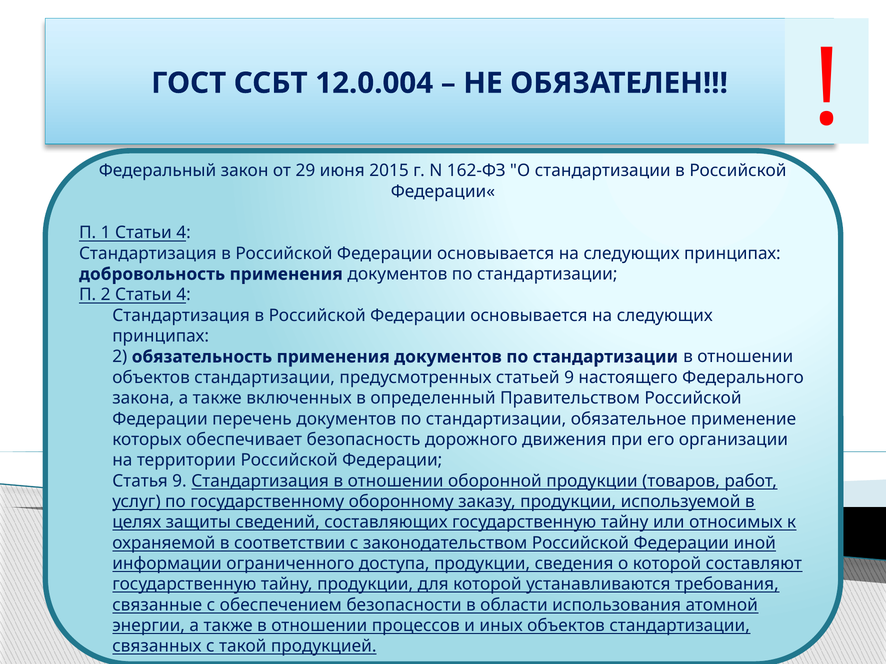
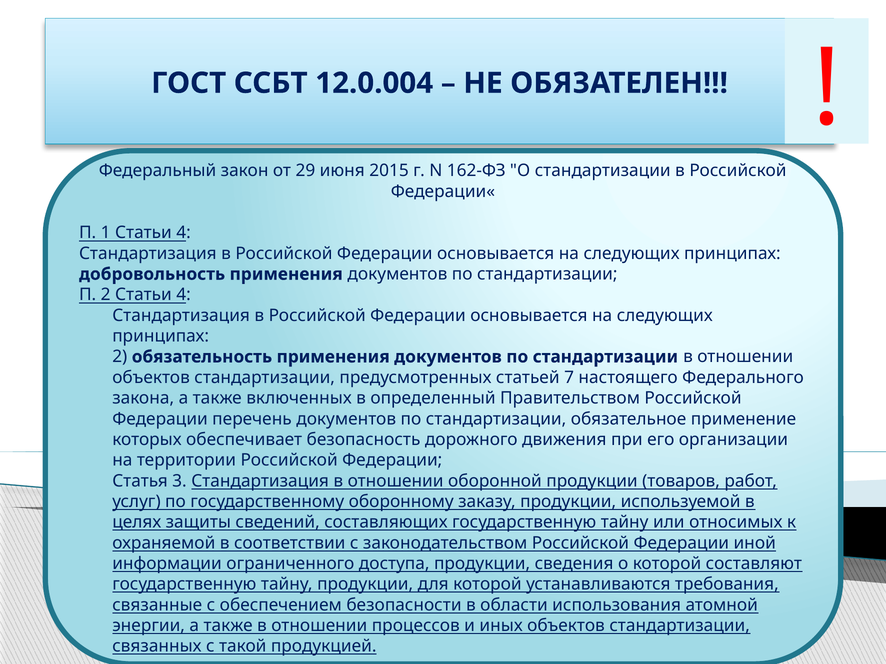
статьей 9: 9 -> 7 (569, 378)
Статья 9: 9 -> 3 (179, 481)
